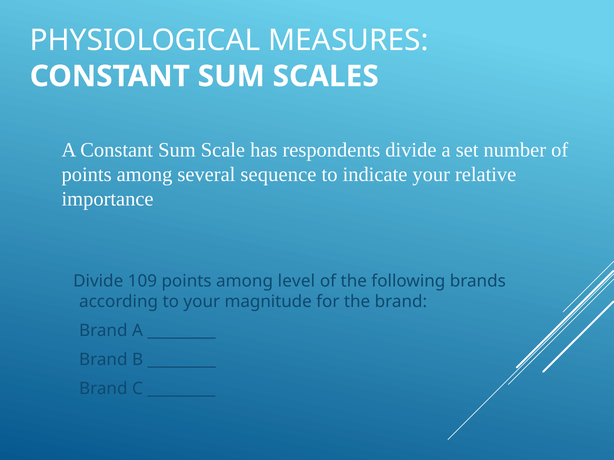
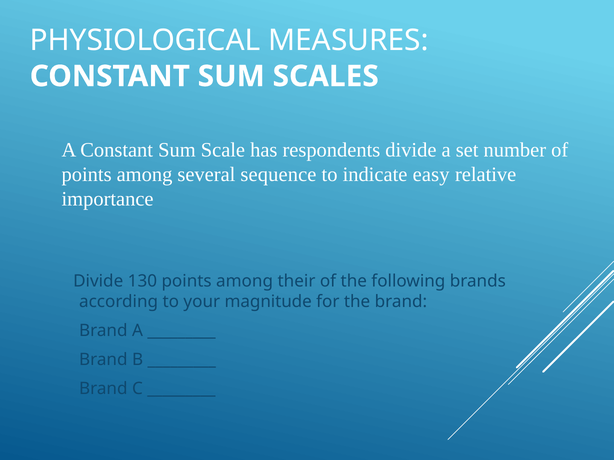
indicate your: your -> easy (431, 175)
109: 109 -> 130 (142, 281)
level: level -> their (296, 281)
